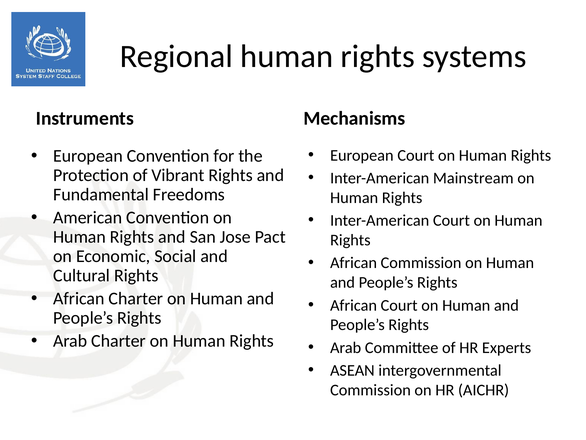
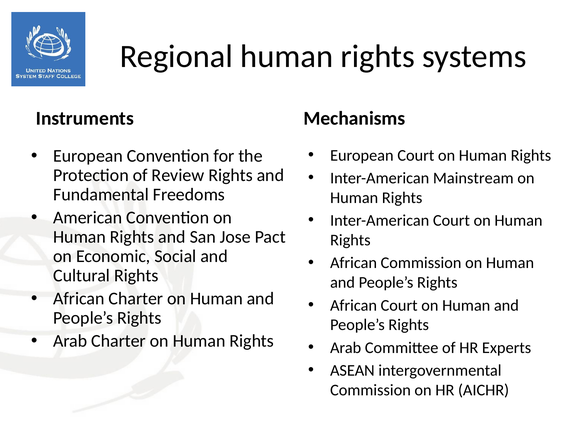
Vibrant: Vibrant -> Review (178, 175)
